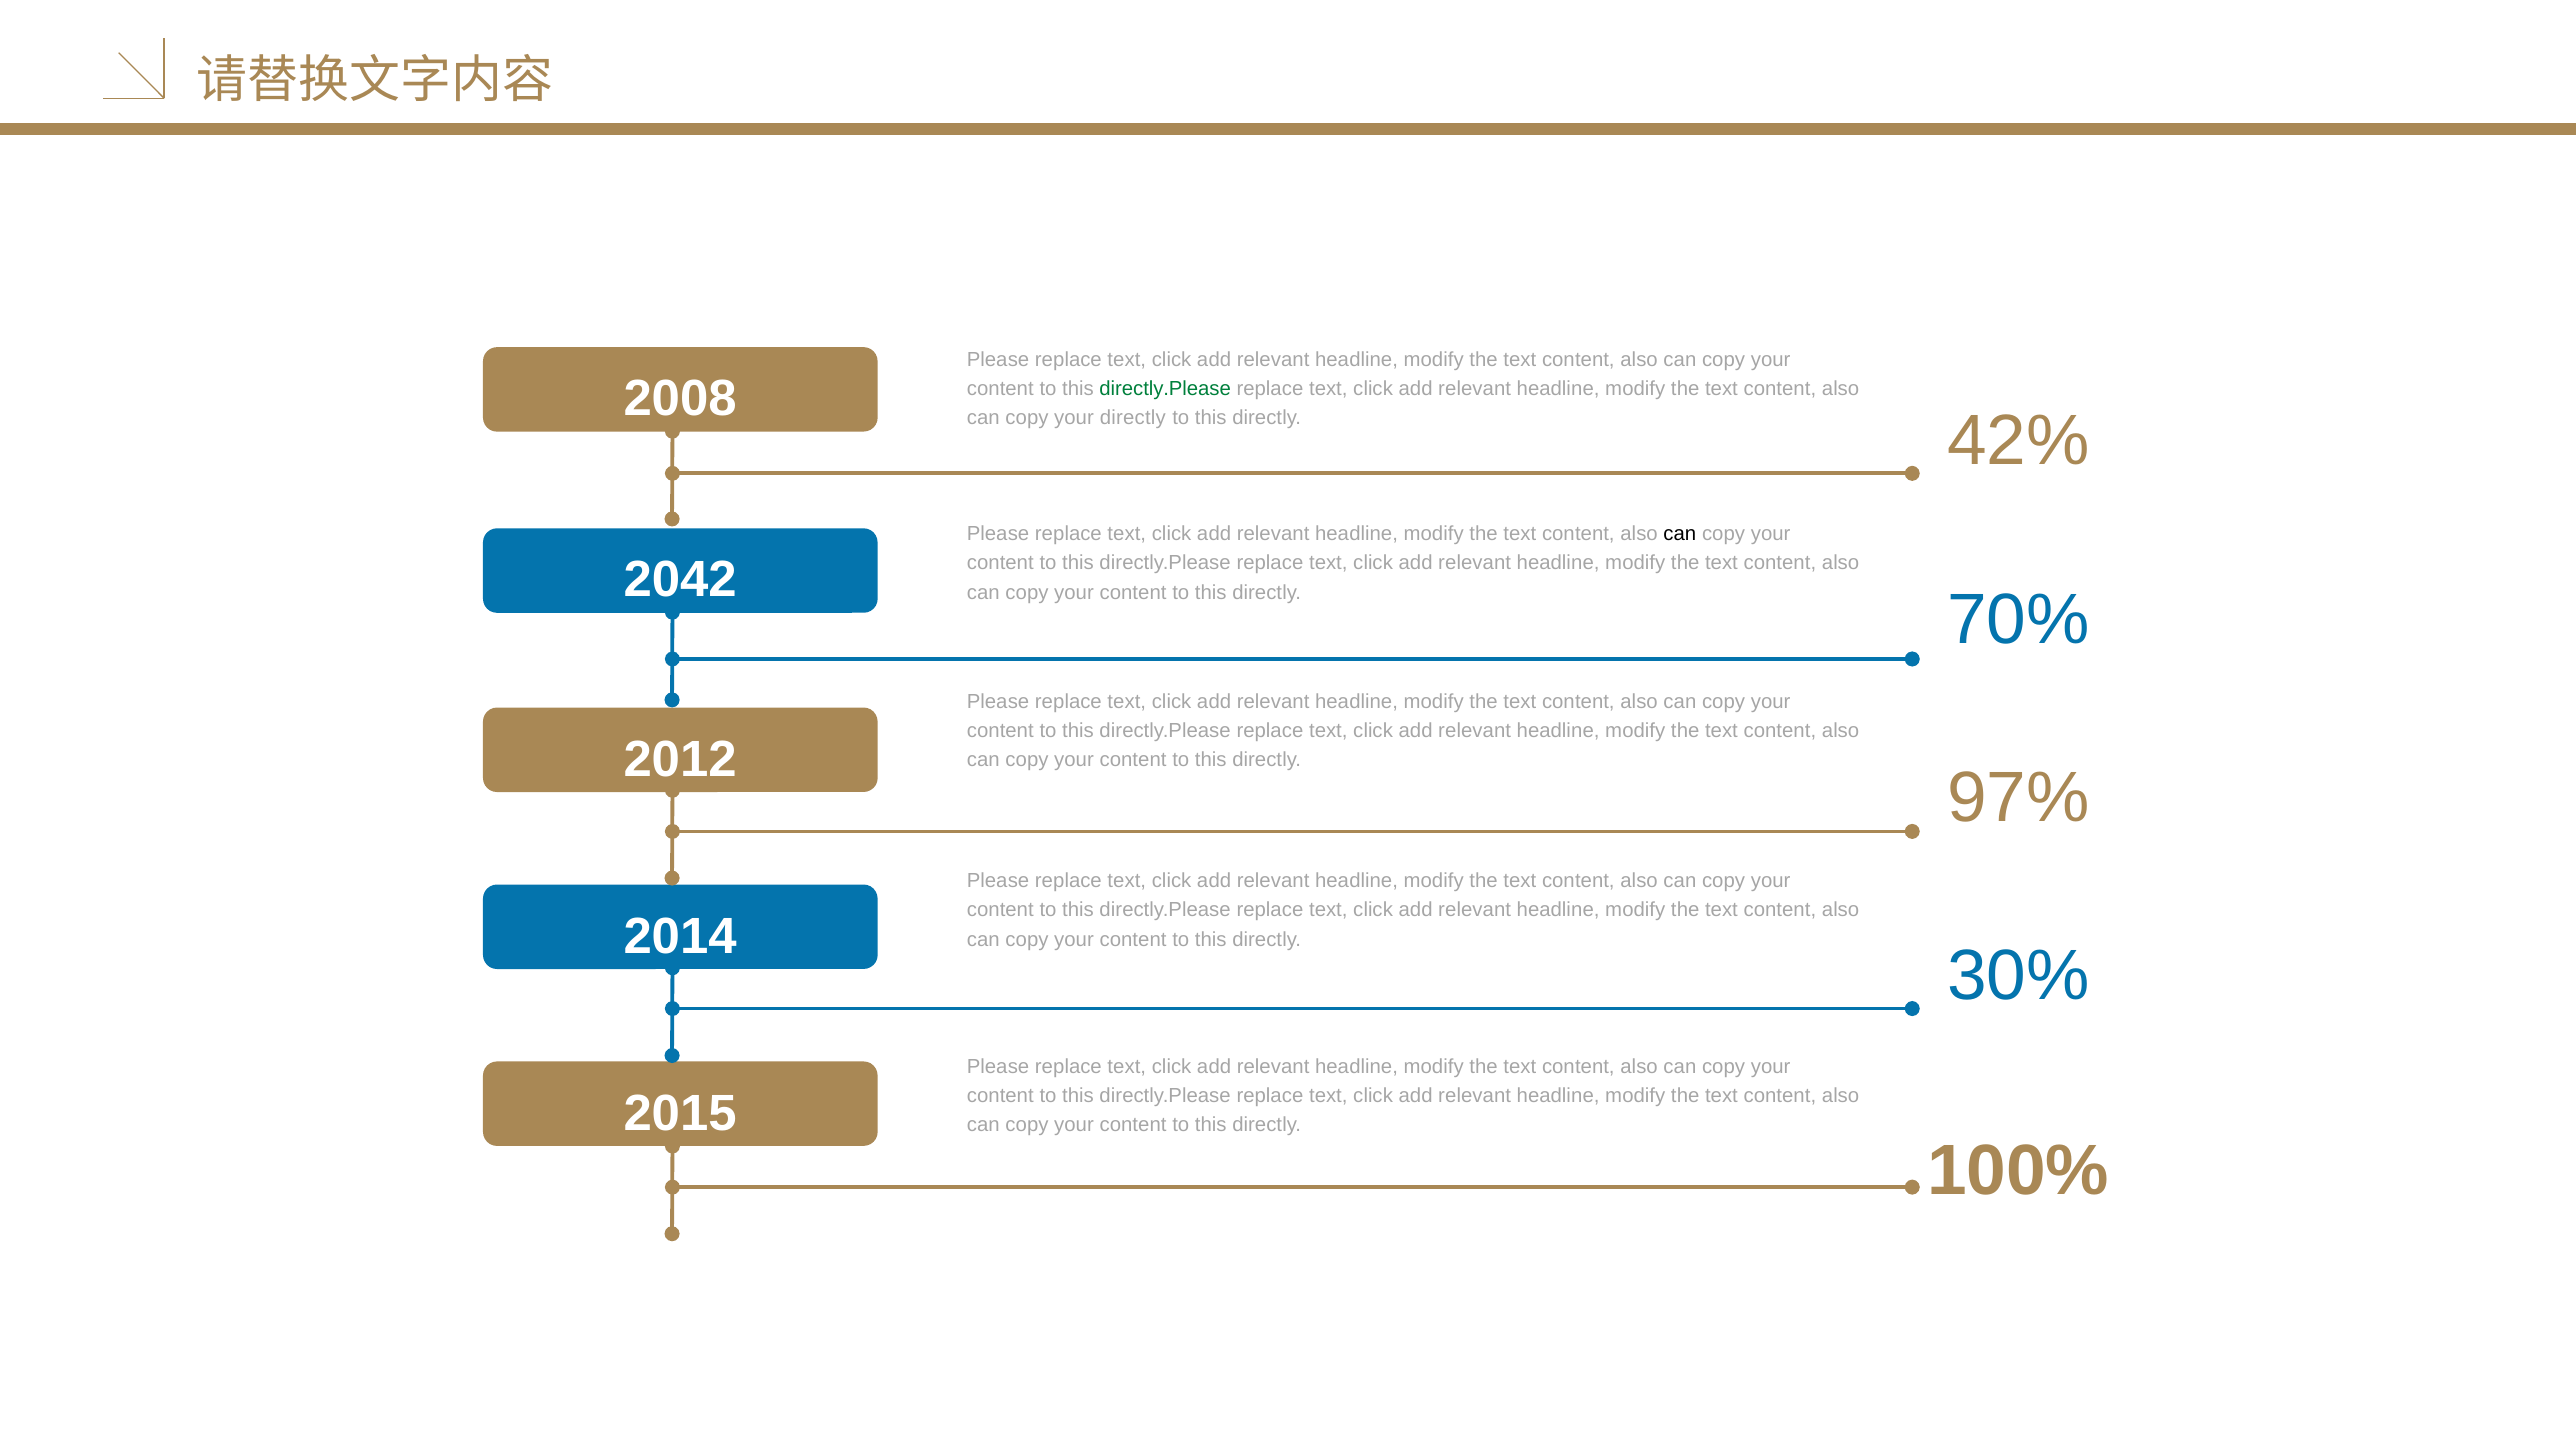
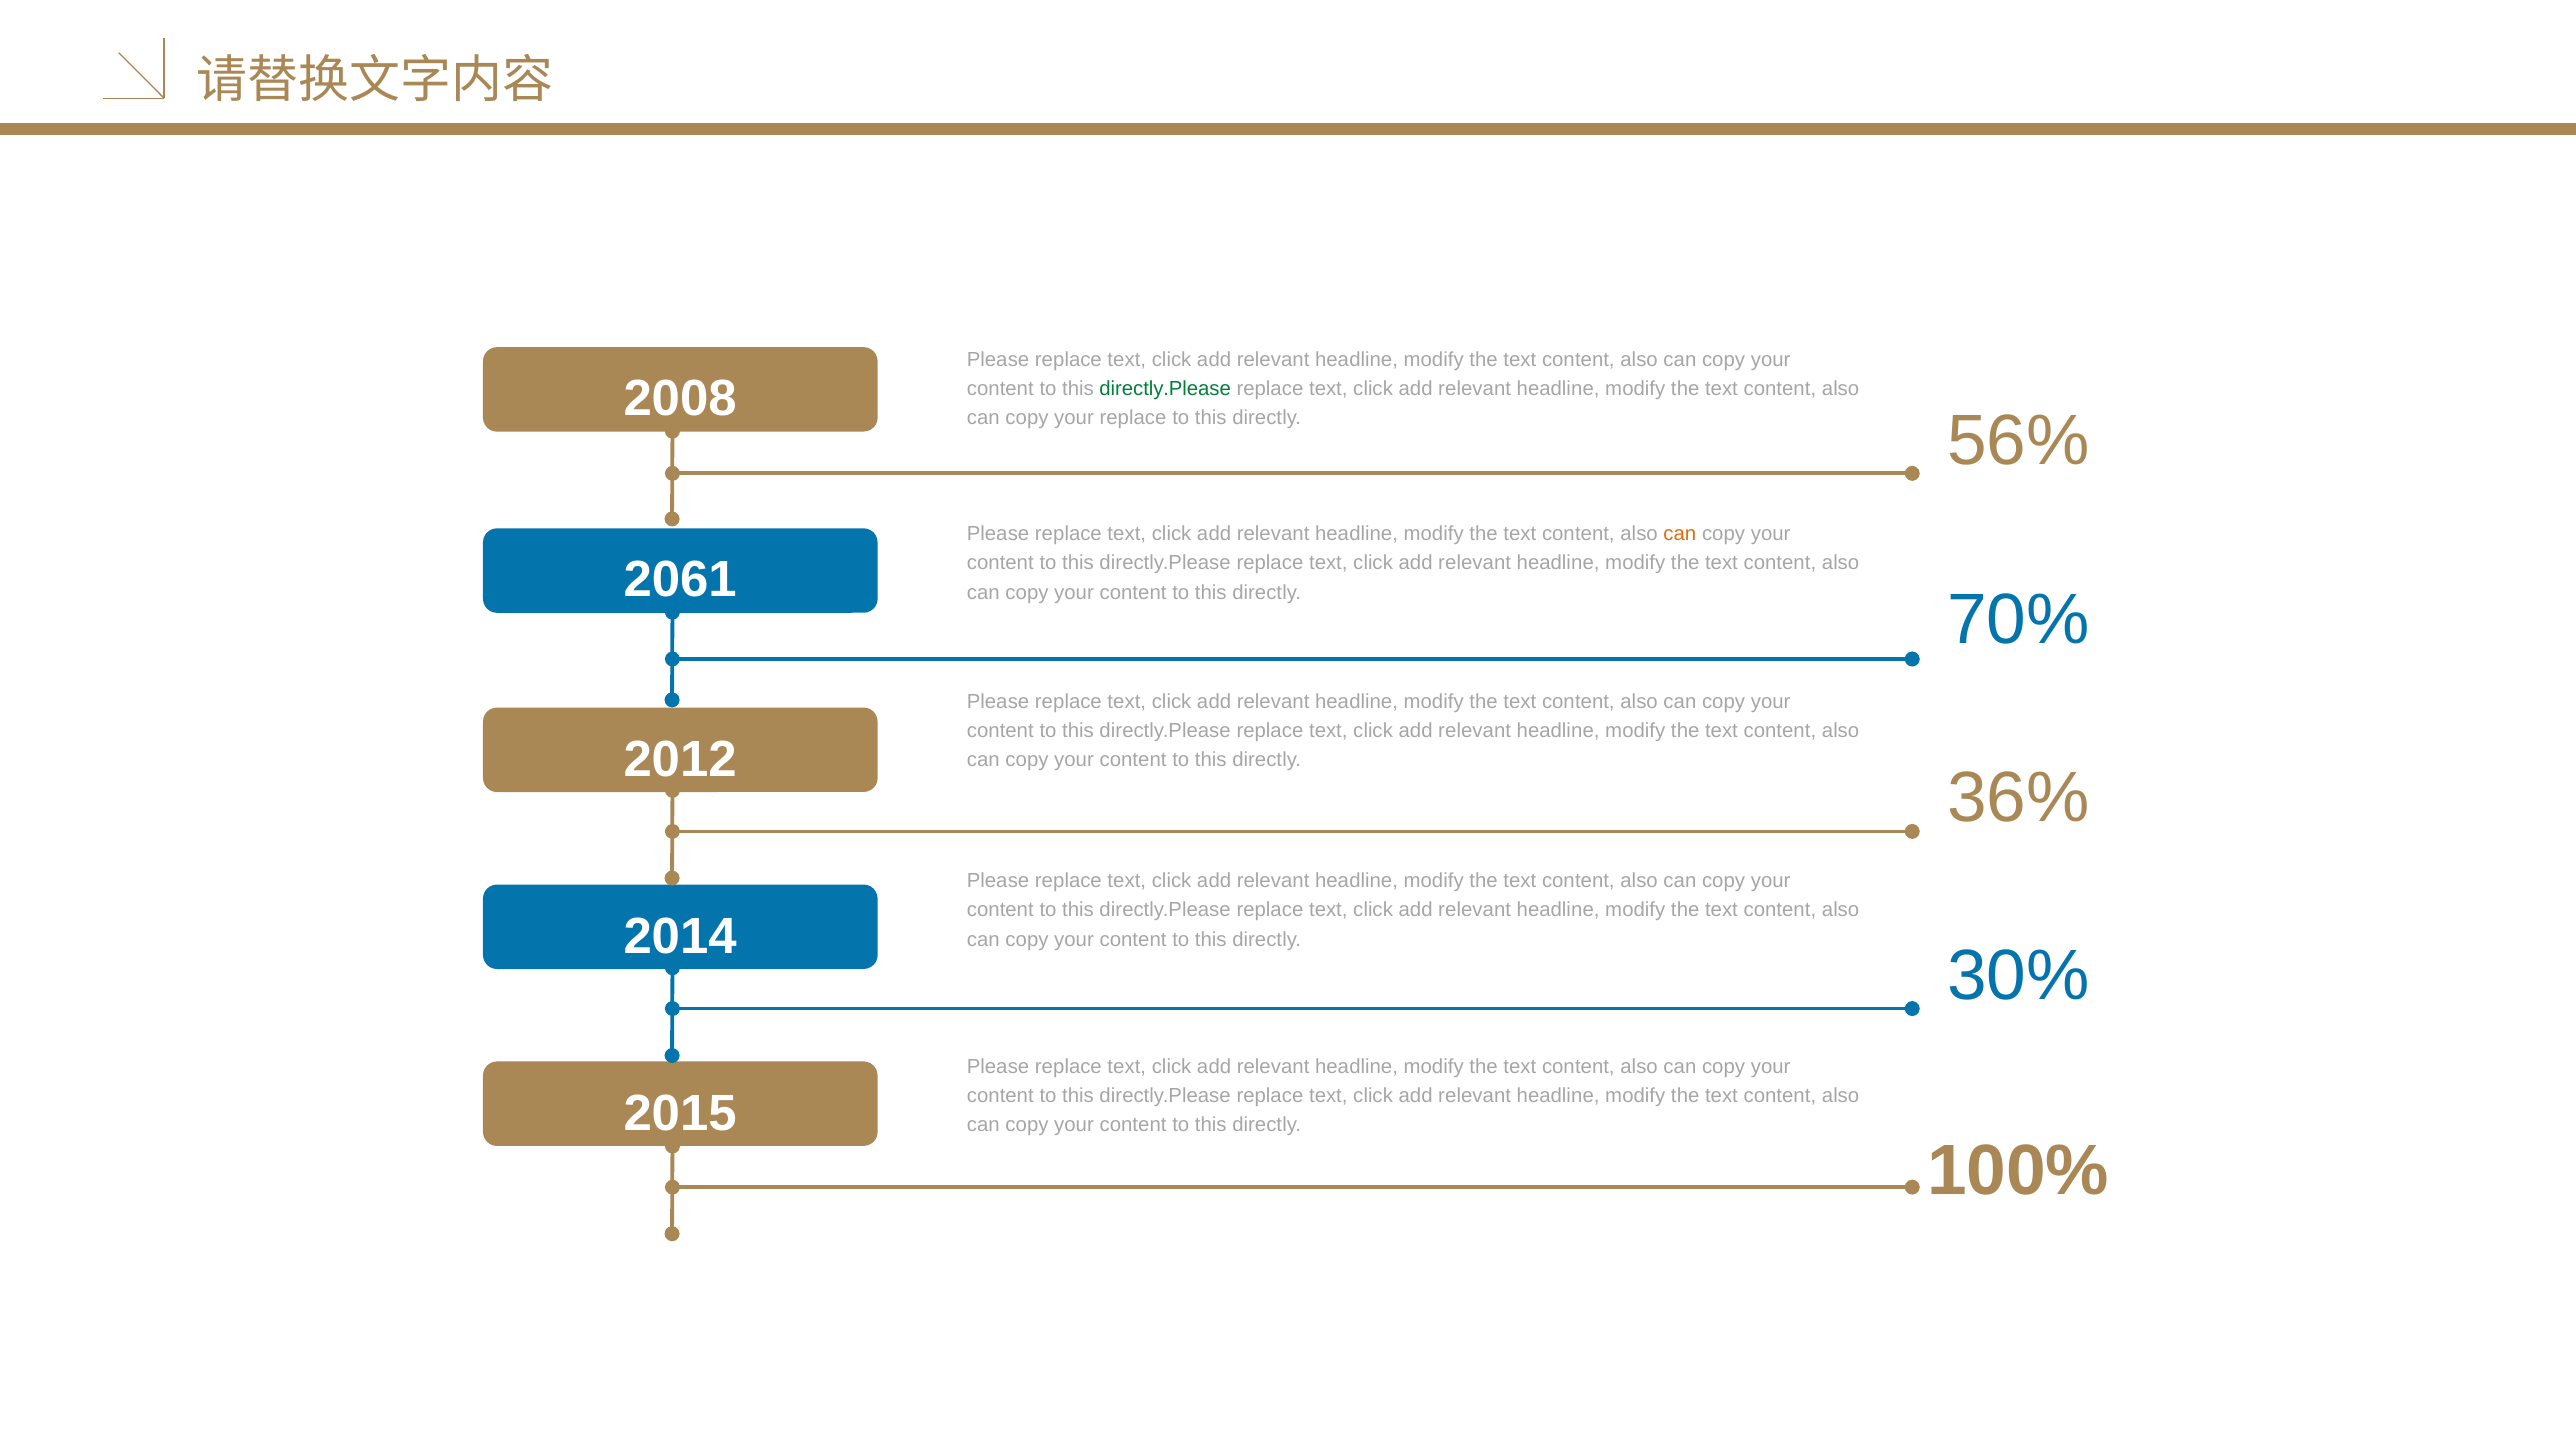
your directly: directly -> replace (1133, 418)
42%: 42% -> 56% (2018, 441)
can colour: black -> orange (1680, 534)
2042: 2042 -> 2061 (680, 580)
97%: 97% -> 36% (2018, 798)
